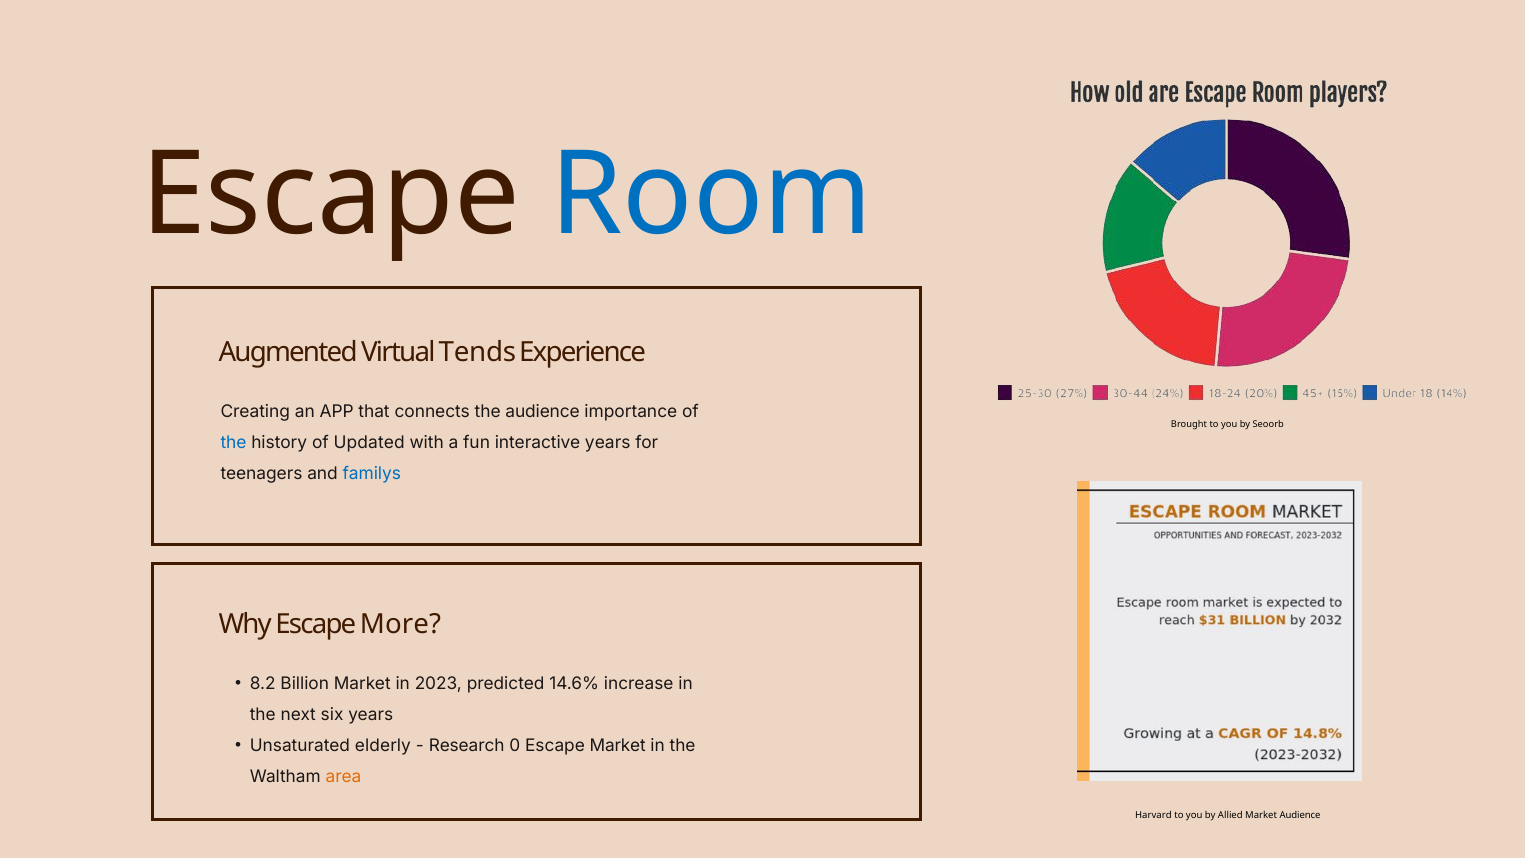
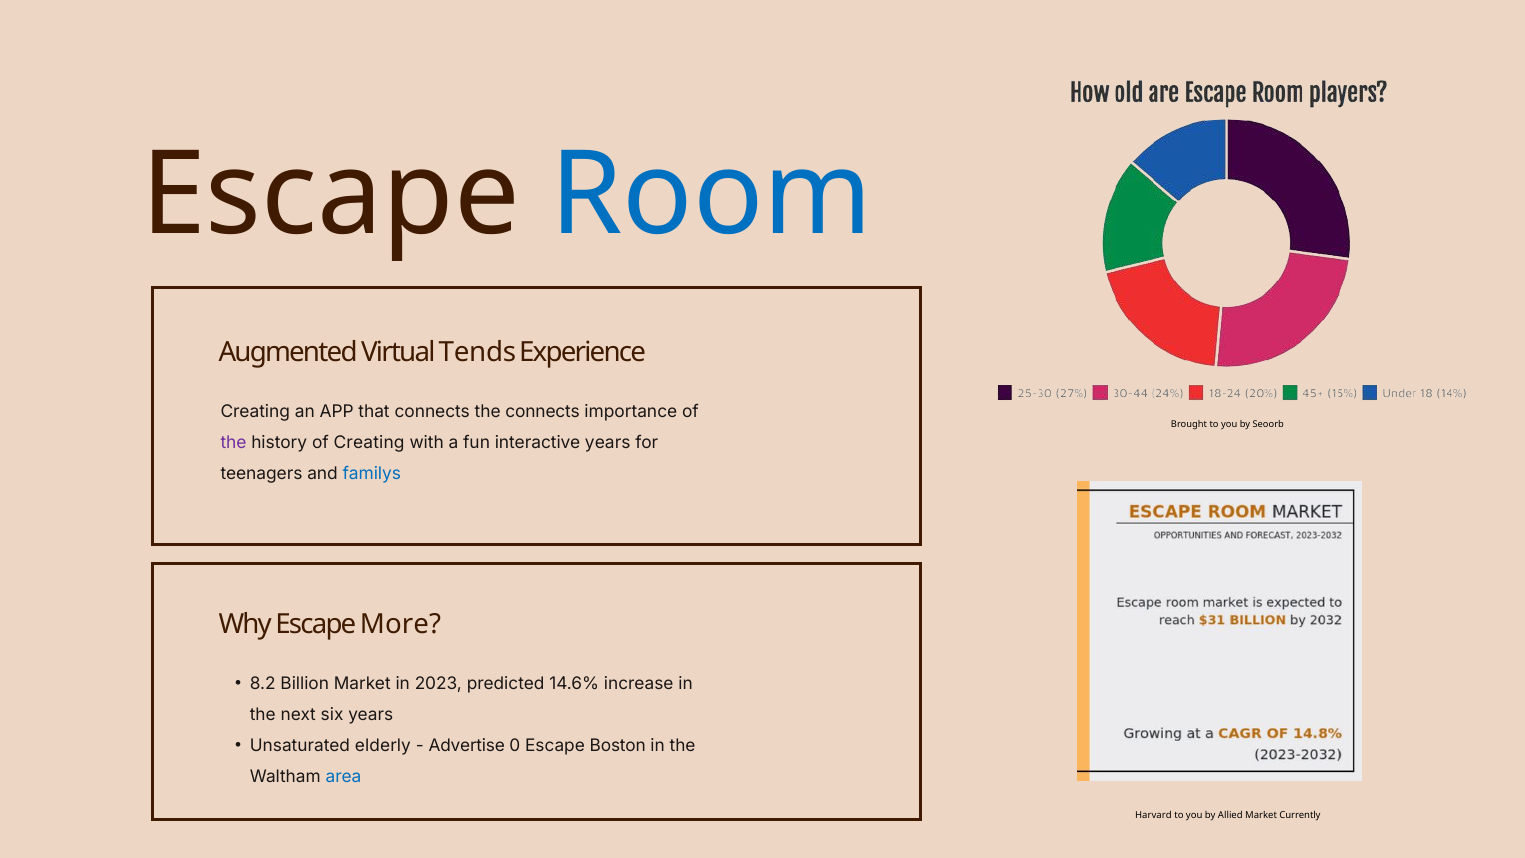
the audience: audience -> connects (543, 411)
the colour: blue -> purple (234, 442)
of Updated: Updated -> Creating (369, 442)
Research: Research -> Advertise (467, 746)
Escape Market: Market -> Boston (618, 746)
area colour: orange -> blue (344, 777)
Market Audience: Audience -> Currently (1300, 815)
